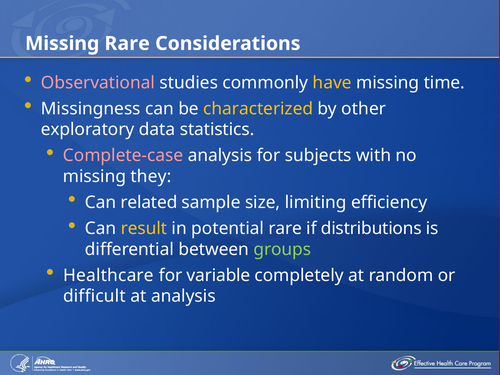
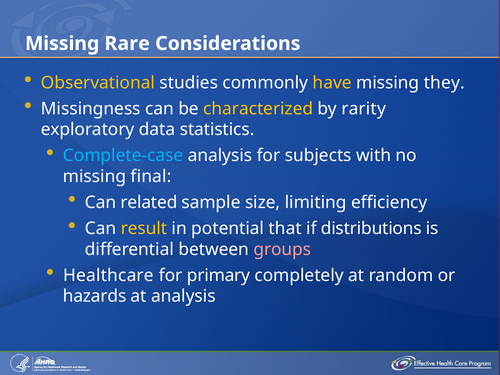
Observational colour: pink -> yellow (98, 83)
time: time -> they (444, 83)
other: other -> rarity (364, 109)
Complete-case colour: pink -> light blue (123, 156)
they: they -> final (151, 176)
potential rare: rare -> that (285, 228)
groups colour: light green -> pink (282, 249)
variable: variable -> primary (219, 275)
difficult: difficult -> hazards (95, 296)
